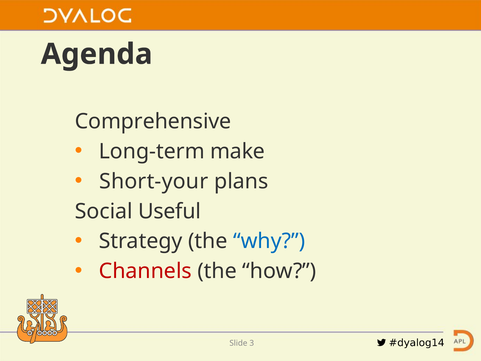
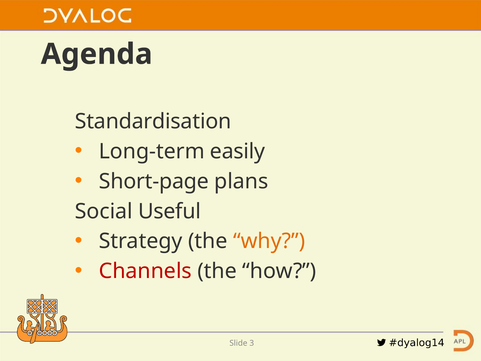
Comprehensive: Comprehensive -> Standardisation (153, 121)
make: make -> easily (238, 151)
Short-your: Short-your -> Short-page (154, 181)
why colour: blue -> orange (269, 241)
